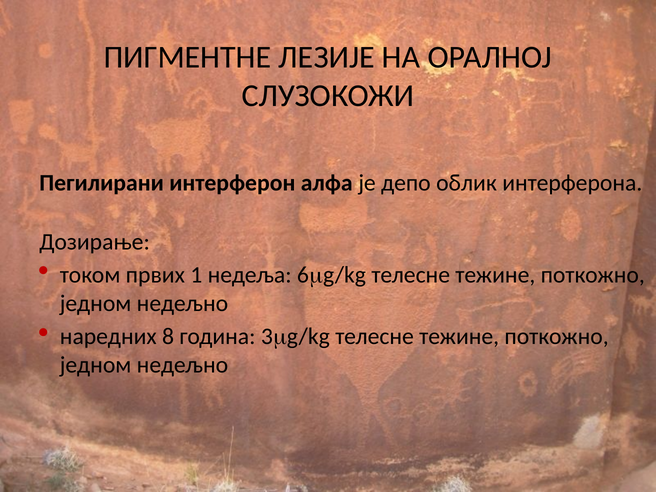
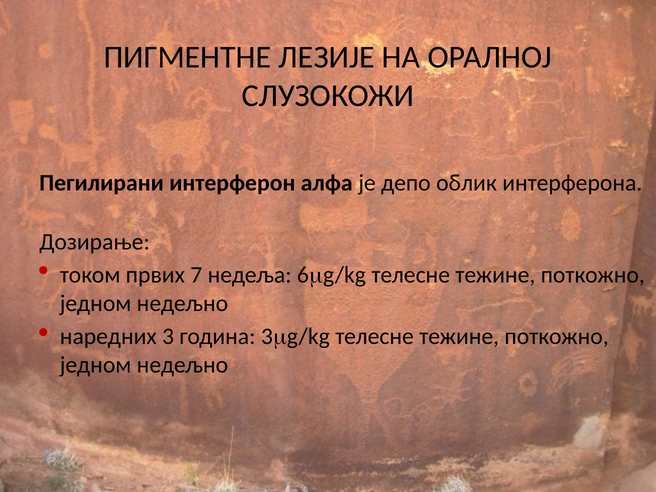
1: 1 -> 7 (196, 275)
8: 8 -> 3 (168, 337)
